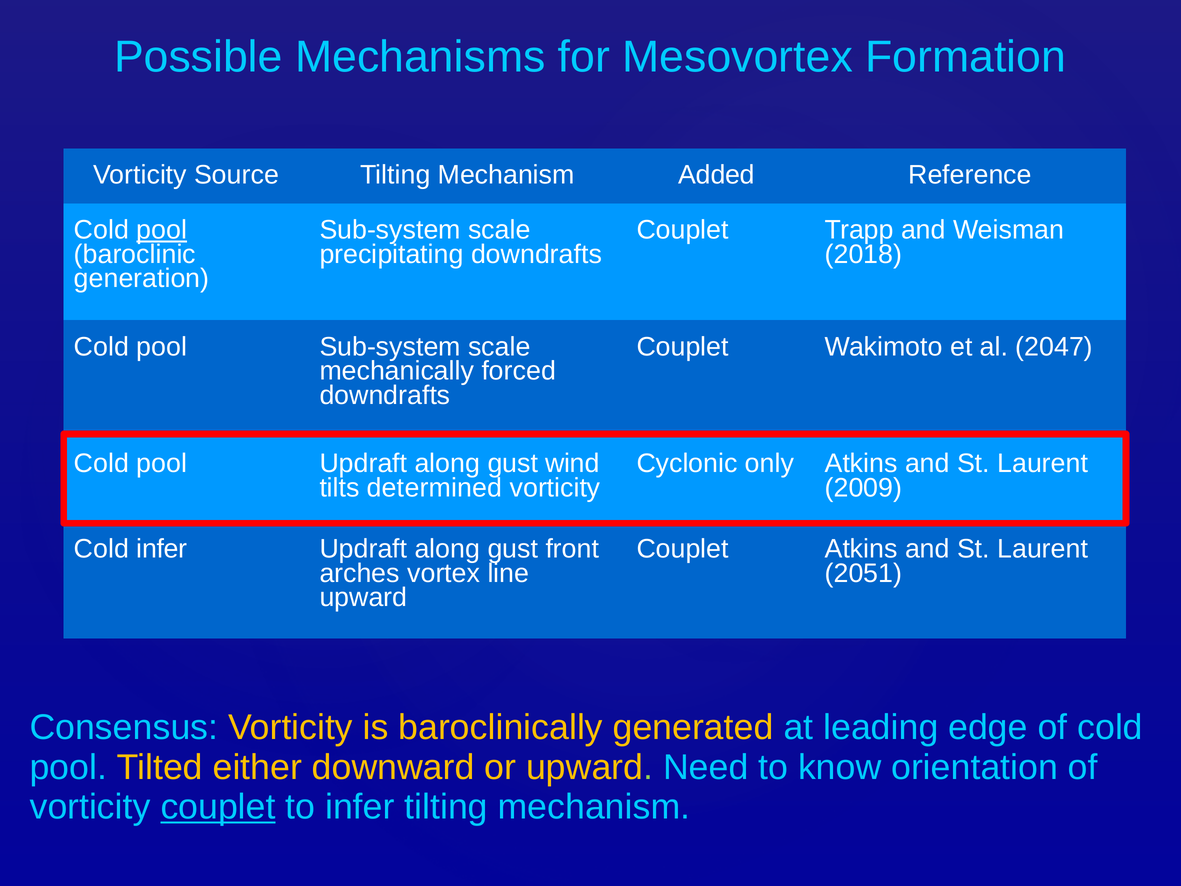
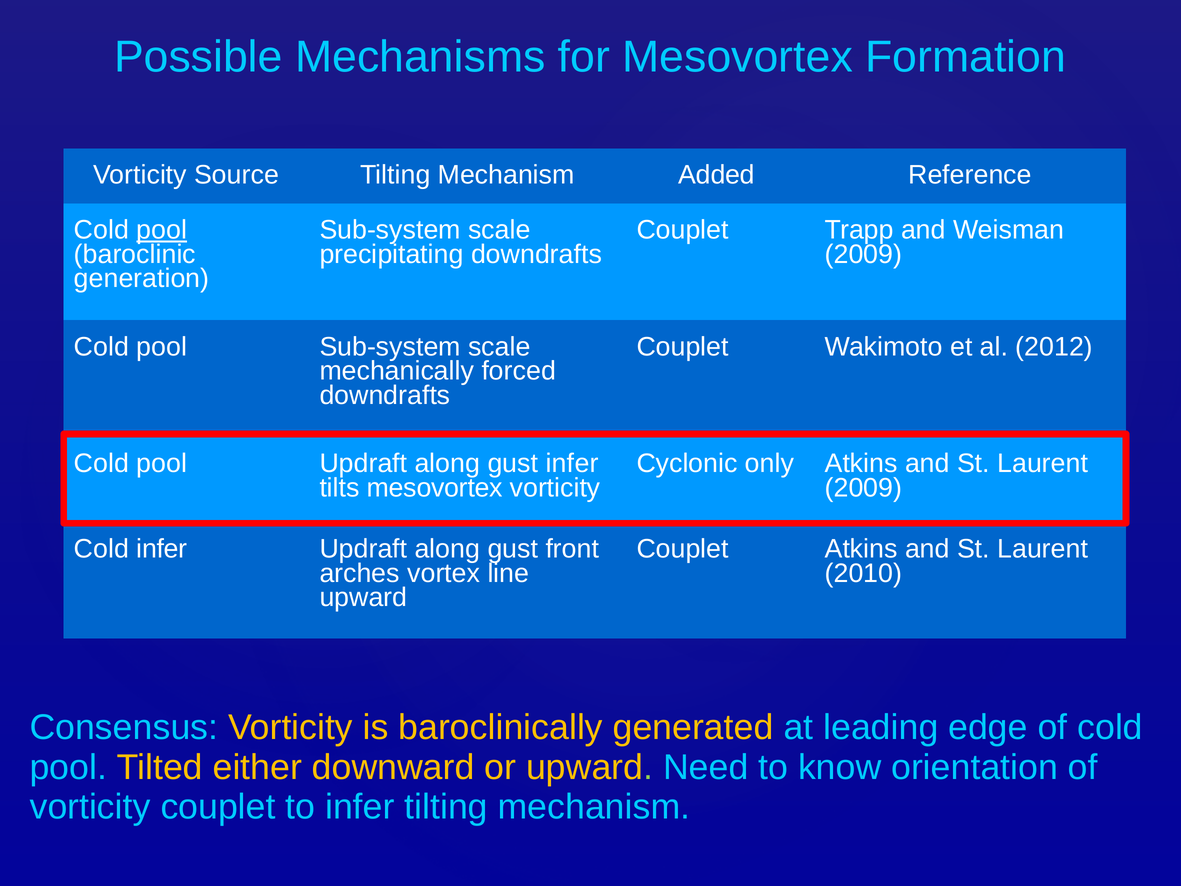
2018: 2018 -> 2009 (863, 254)
2047: 2047 -> 2012 (1054, 347)
gust wind: wind -> infer (572, 463)
tilts determined: determined -> mesovortex (435, 487)
2051: 2051 -> 2010 (863, 573)
couplet underline: present -> none (218, 807)
